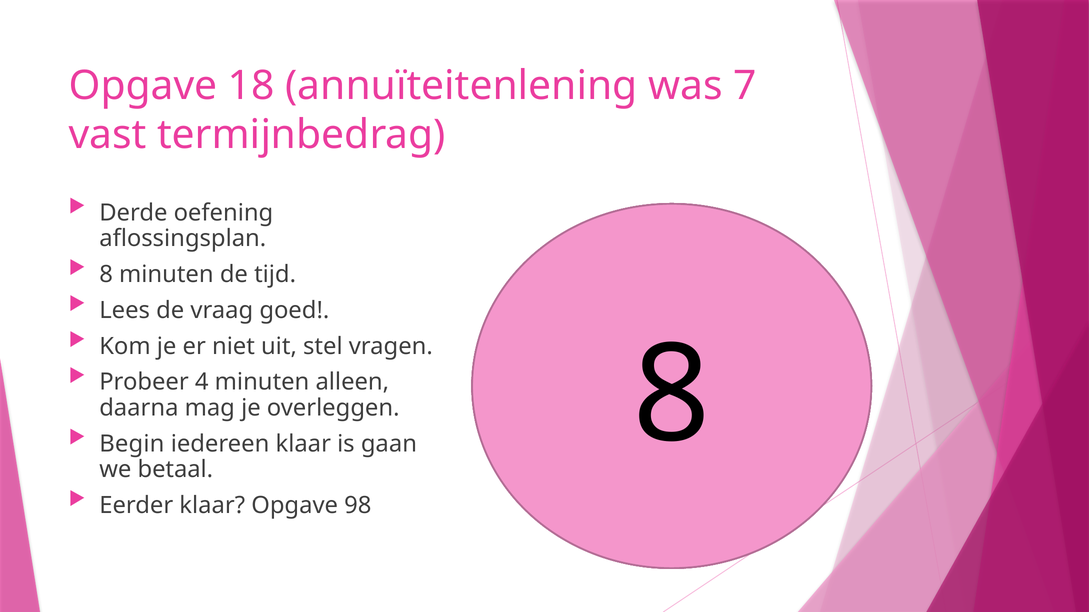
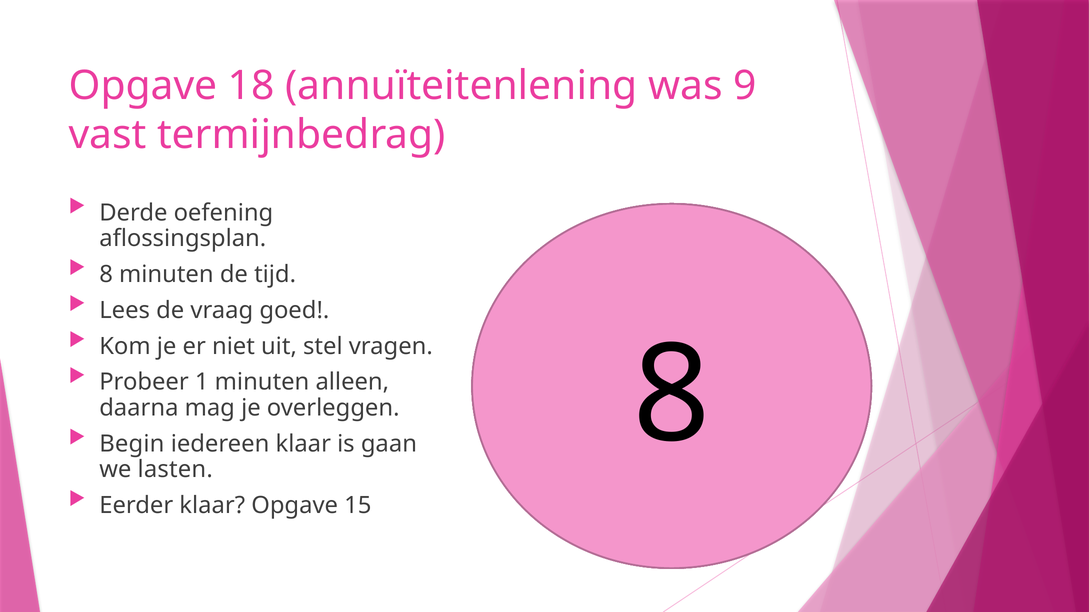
7: 7 -> 9 (745, 86)
4: 4 -> 1 (202, 382)
betaal: betaal -> lasten (175, 470)
98: 98 -> 15 (358, 506)
